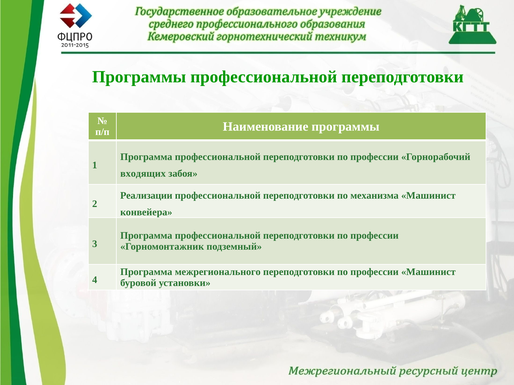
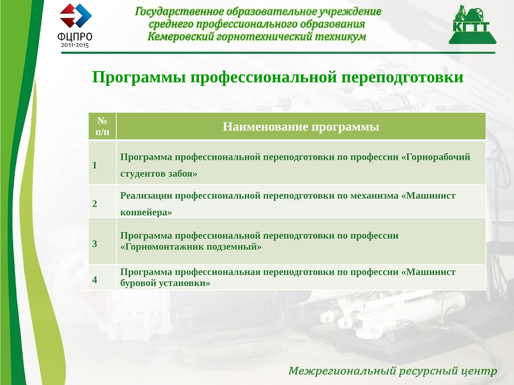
входящих: входящих -> студентов (143, 174)
межрегионального: межрегионального -> профессиональная (218, 272)
